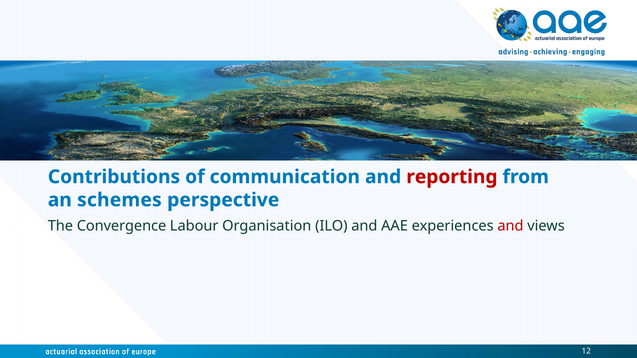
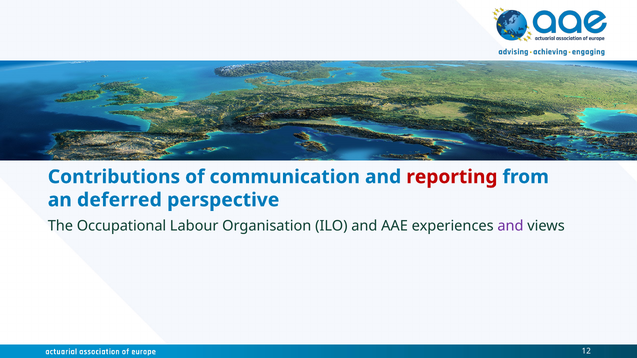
schemes: schemes -> deferred (119, 200)
Convergence: Convergence -> Occupational (122, 226)
and colour: red -> purple (511, 226)
